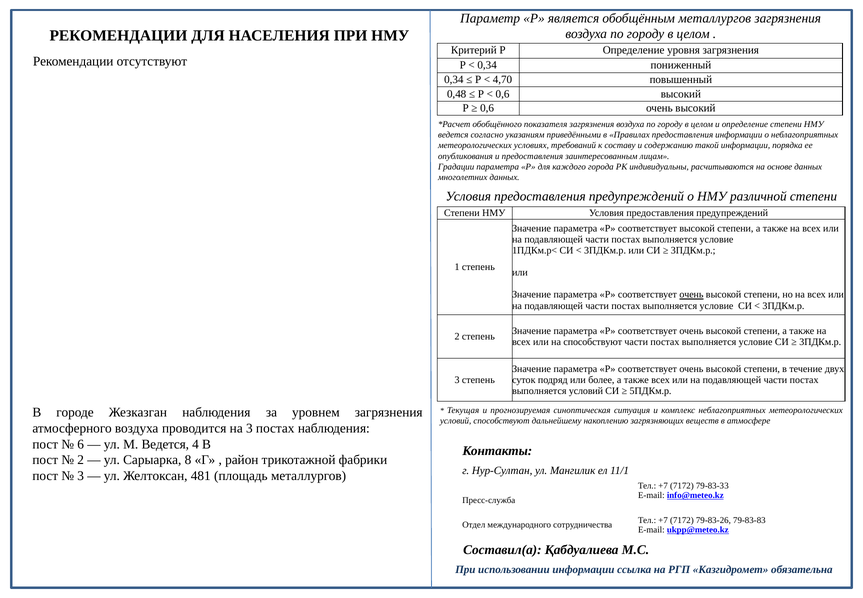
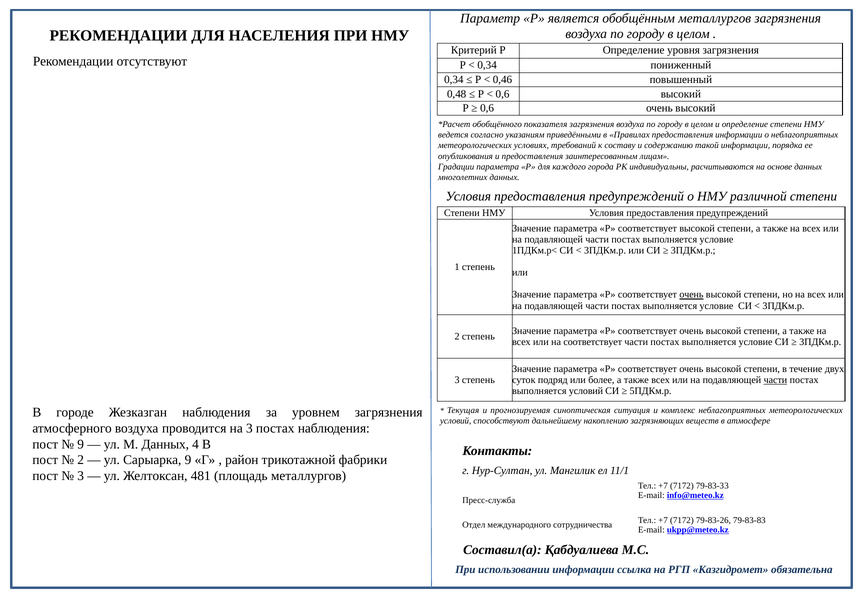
4,70: 4,70 -> 0,46 (502, 80)
на способствуют: способствуют -> соответствует (593, 342)
части underline: none -> present (775, 380)
6: 6 -> 9 (81, 444)
М Ведется: Ведется -> Данных (165, 444)
Сарыарка 8: 8 -> 9 (188, 460)
